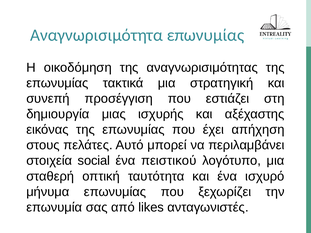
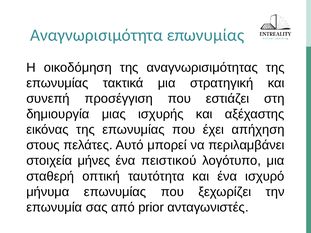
social: social -> μήνες (94, 161)
likes: likes -> prior (151, 208)
